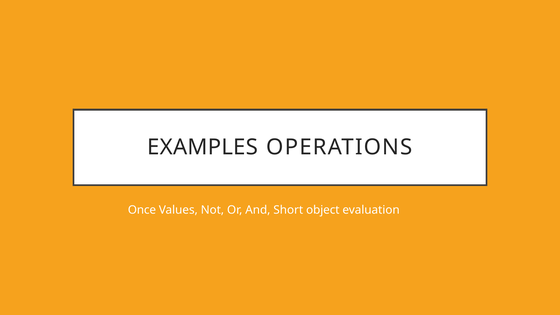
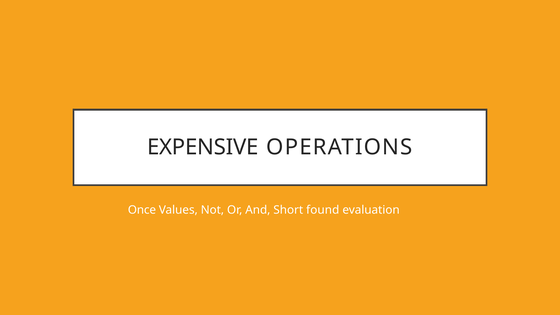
EXAMPLES: EXAMPLES -> EXPENSIVE (203, 147)
object: object -> found (323, 210)
